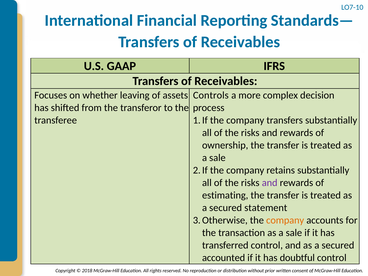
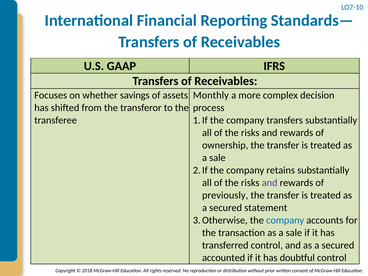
leaving: leaving -> savings (135, 95)
Controls: Controls -> Monthly (211, 95)
estimating: estimating -> previously (225, 195)
company colour: orange -> blue (285, 220)
